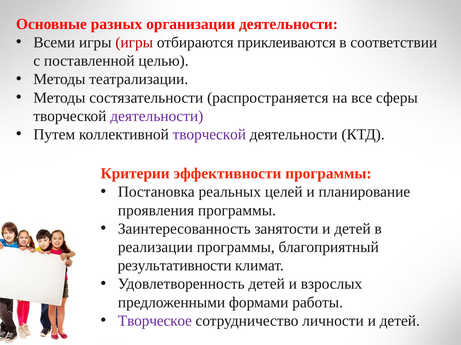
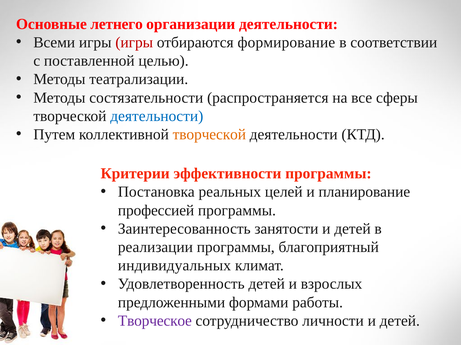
разных: разных -> летнего (117, 24)
приклеиваются: приклеиваются -> формирование (286, 43)
деятельности colour: purple -> blue (157, 116)
творческой colour: purple -> orange (209, 135)
проявления: проявления -> профессией (156, 211)
результативности: результативности -> индивидуальных (174, 266)
